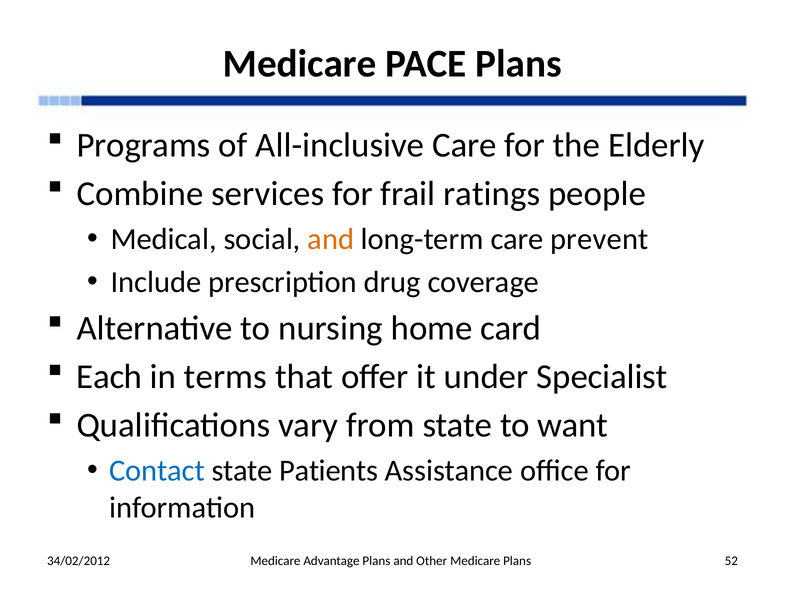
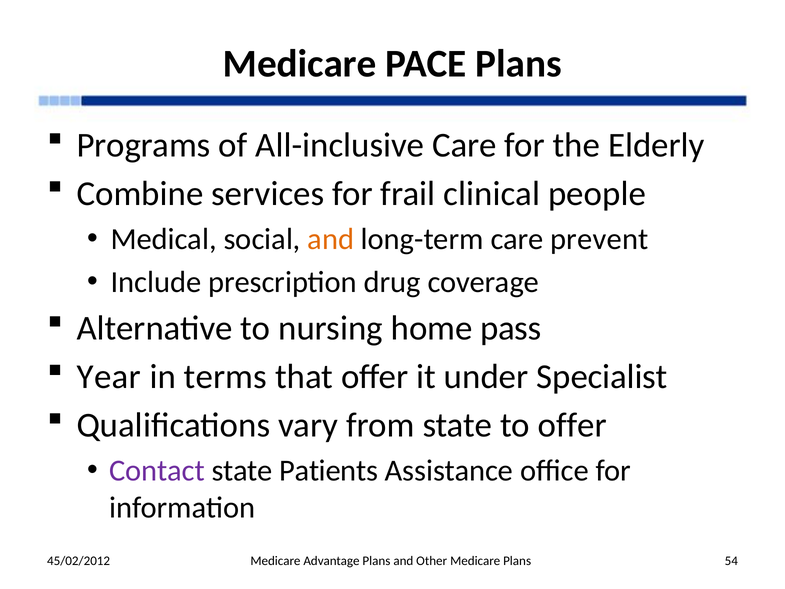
ratings: ratings -> clinical (492, 193)
card: card -> pass (511, 328)
Each: Each -> Year (109, 377)
to want: want -> offer (572, 425)
Contact colour: blue -> purple (157, 471)
34/02/2012: 34/02/2012 -> 45/02/2012 (79, 561)
52: 52 -> 54 (731, 561)
